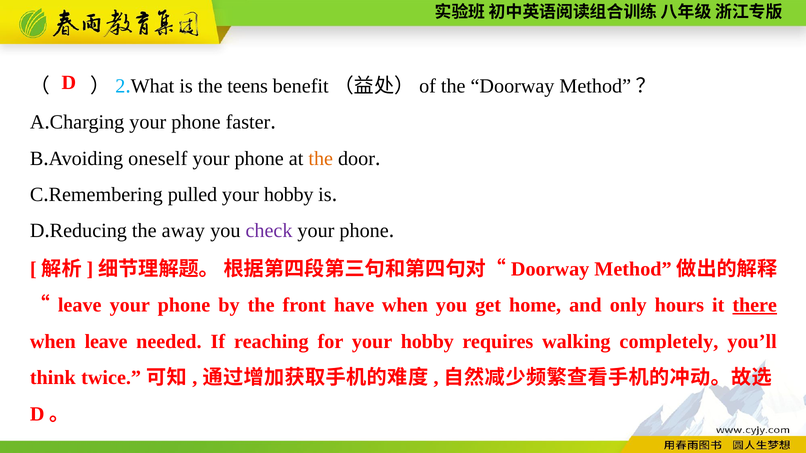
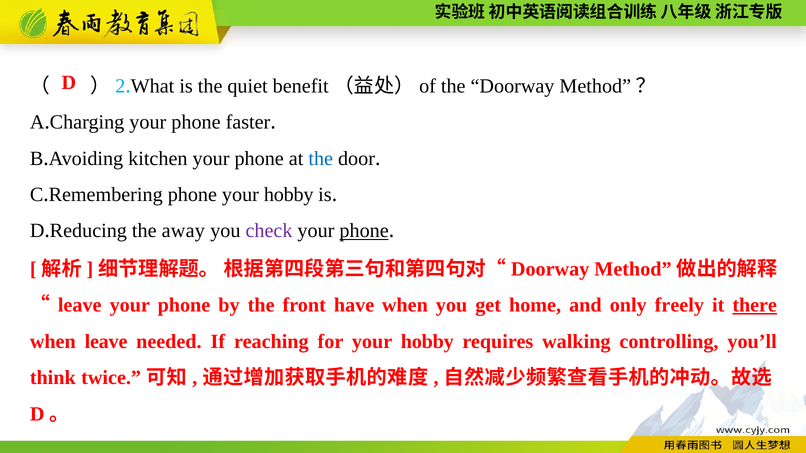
teens: teens -> quiet (248, 86)
oneself: oneself -> kitchen (158, 159)
the colour: orange -> blue (321, 159)
pulled: pulled -> phone (192, 195)
phone underline: none -> present (364, 231)
hours: hours -> freely (679, 305)
completely: completely -> controlling (669, 342)
